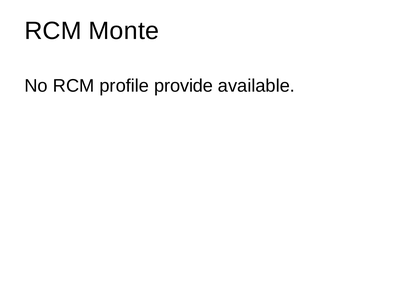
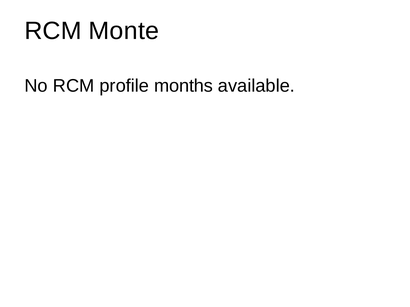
provide: provide -> months (184, 86)
